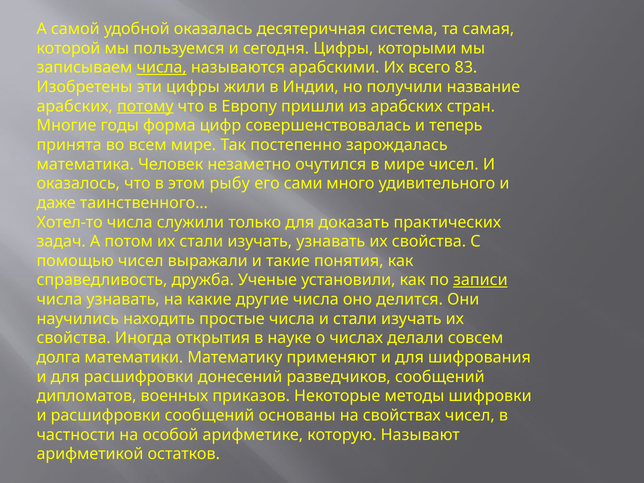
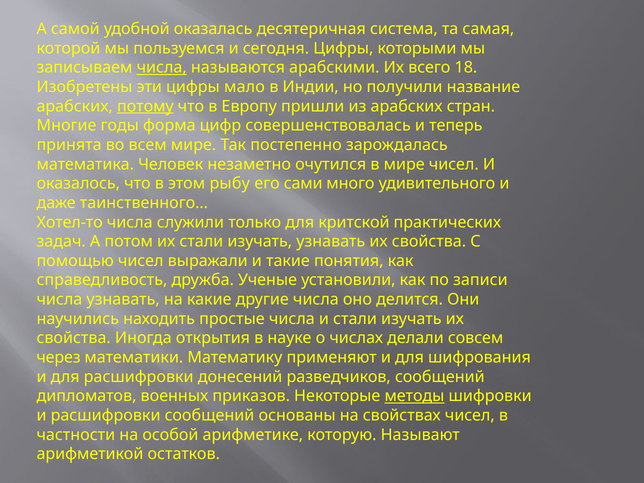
83: 83 -> 18 (466, 68)
жили: жили -> мало (245, 87)
доказать: доказать -> критской (354, 222)
записи underline: present -> none (480, 280)
долга: долга -> через (58, 357)
методы underline: none -> present (414, 396)
